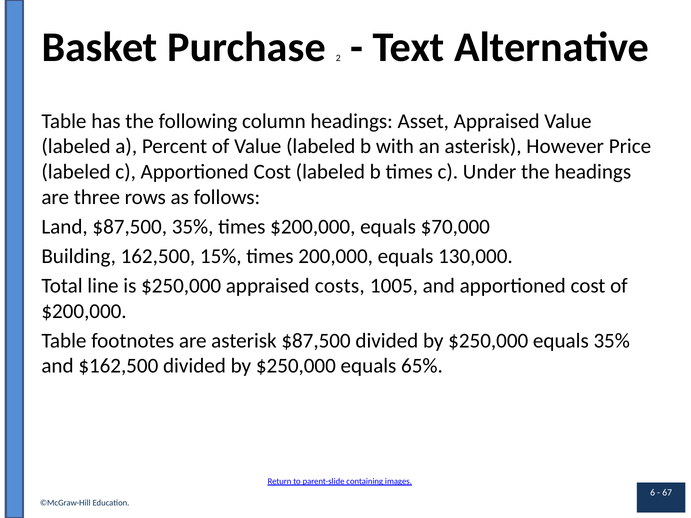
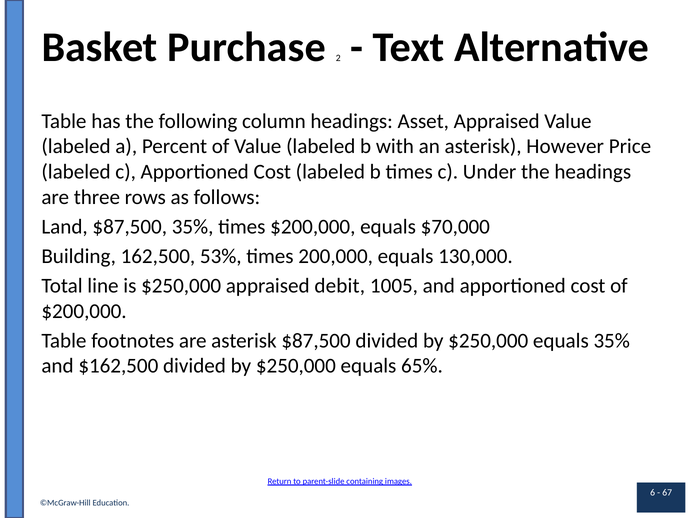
15%: 15% -> 53% (221, 256)
costs: costs -> debit (340, 286)
